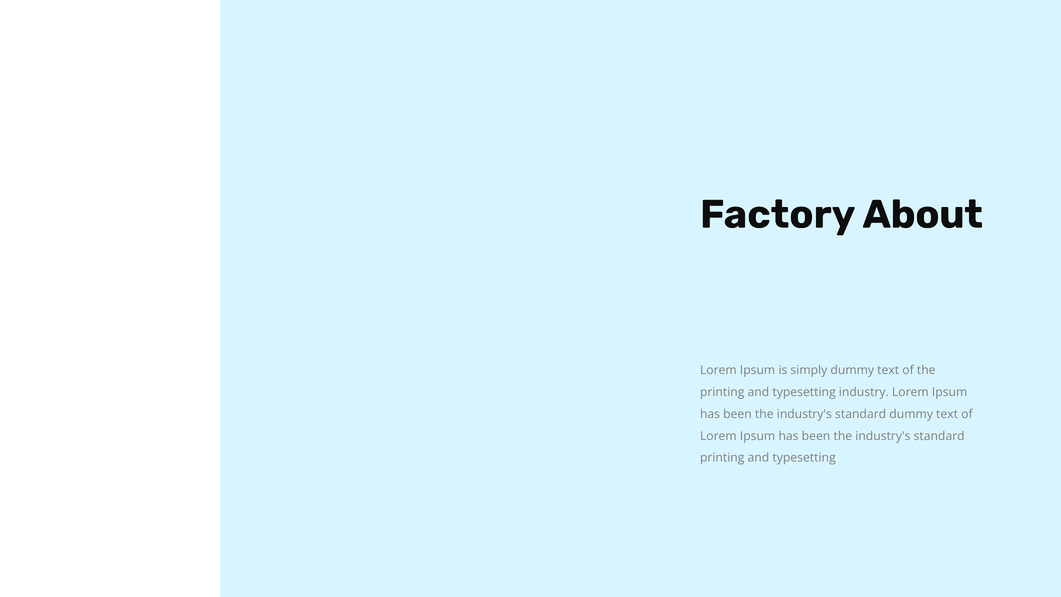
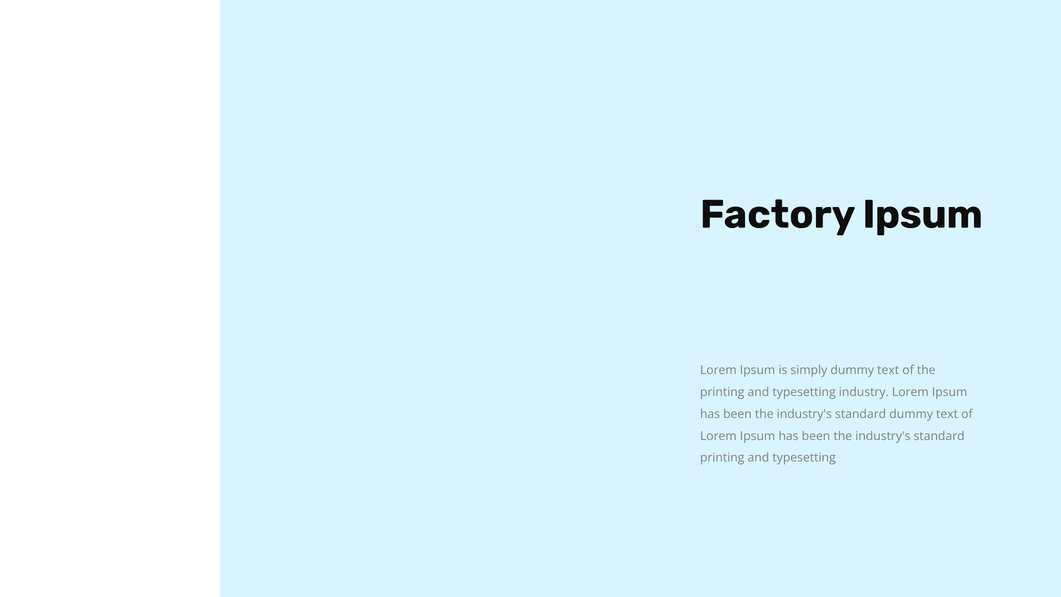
Factory About: About -> Ipsum (923, 215)
